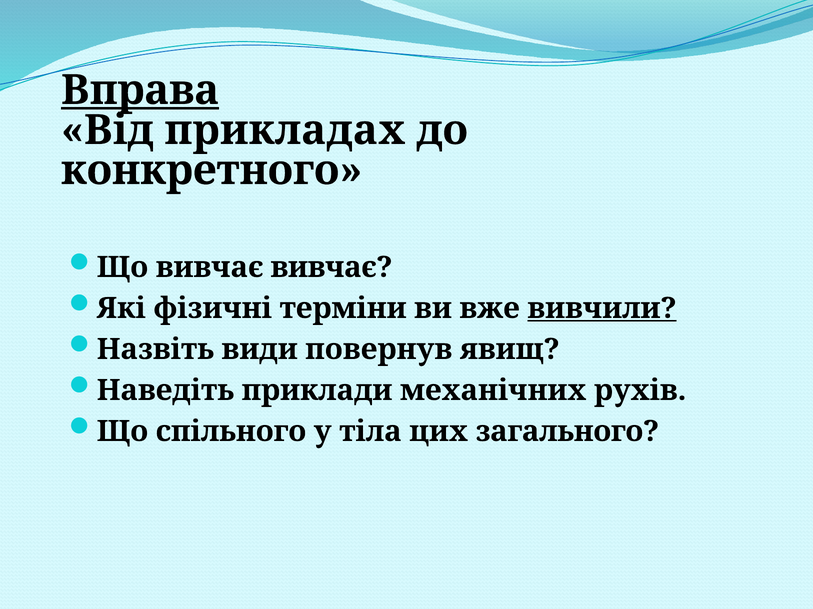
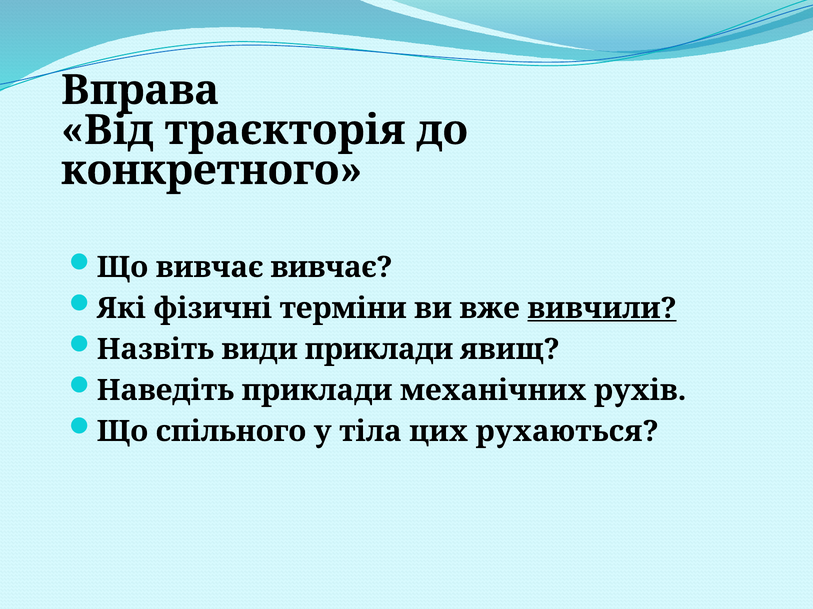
Вправа underline: present -> none (140, 90)
прикладах: прикладах -> траєкторія (285, 130)
види повернув: повернув -> приклади (379, 350)
загального: загального -> рухаються (567, 432)
